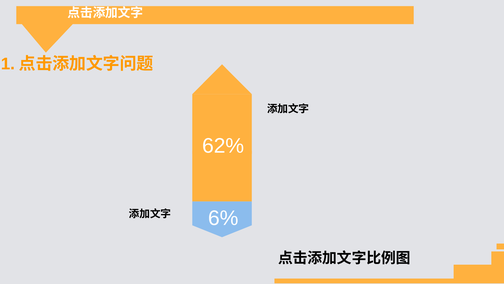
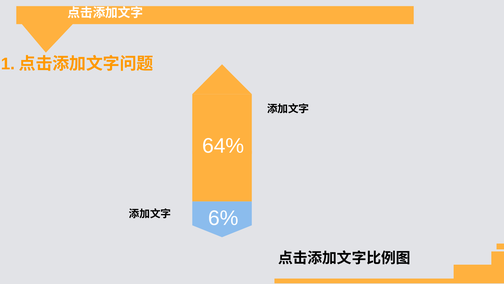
62%: 62% -> 64% (223, 146)
